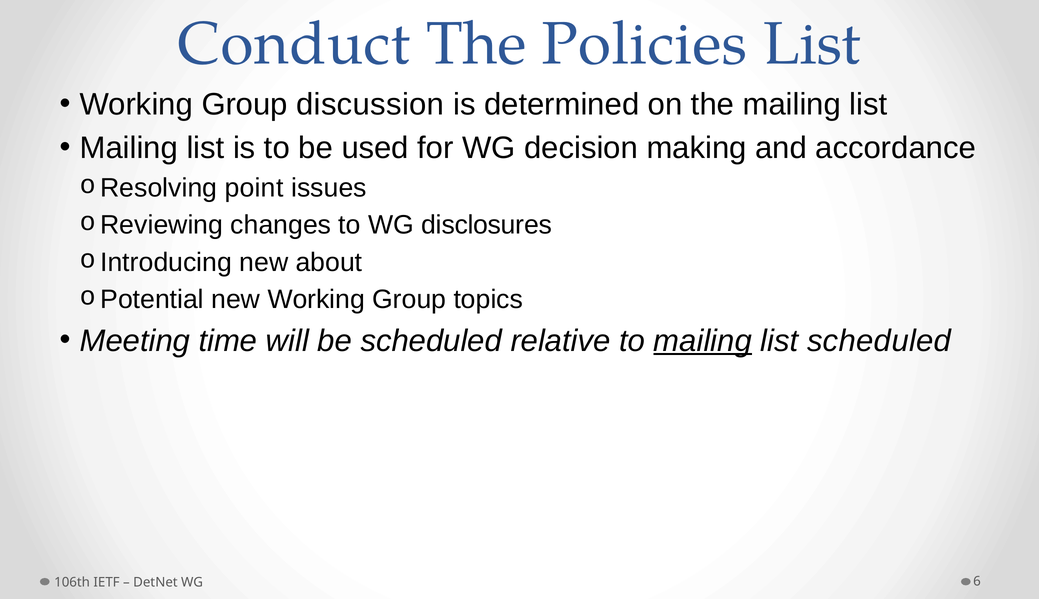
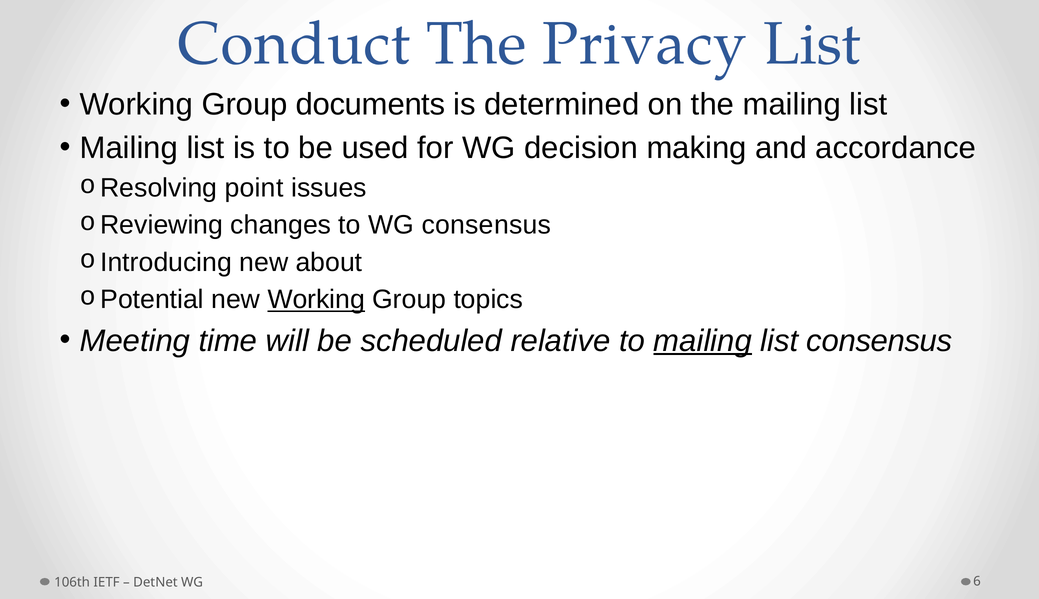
Policies: Policies -> Privacy (644, 44)
discussion: discussion -> documents (371, 105)
WG disclosures: disclosures -> consensus (486, 225)
Working underline: none -> present (316, 300)
list scheduled: scheduled -> consensus (879, 341)
